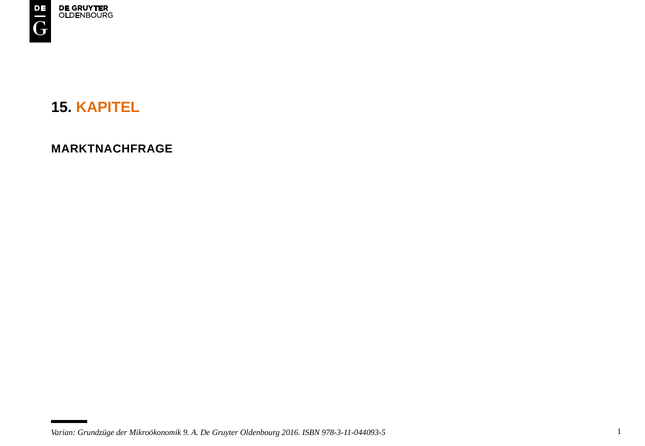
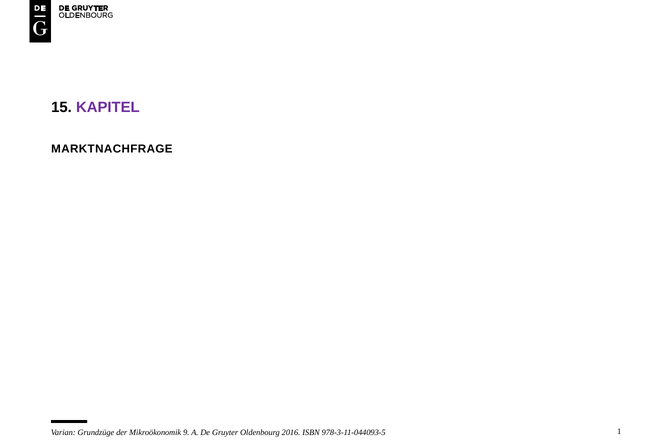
KAPITEL colour: orange -> purple (108, 107)
